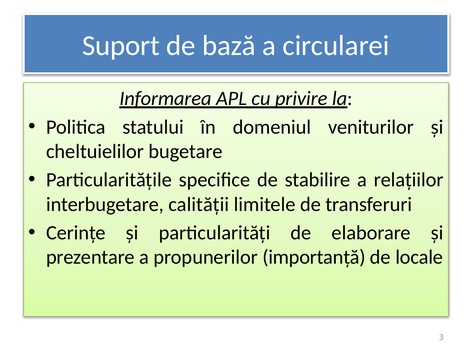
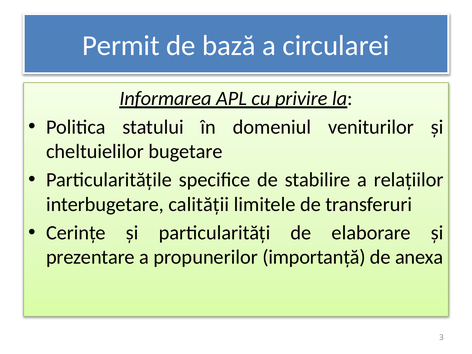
Suport: Suport -> Permit (121, 46)
locale: locale -> anexa (419, 257)
